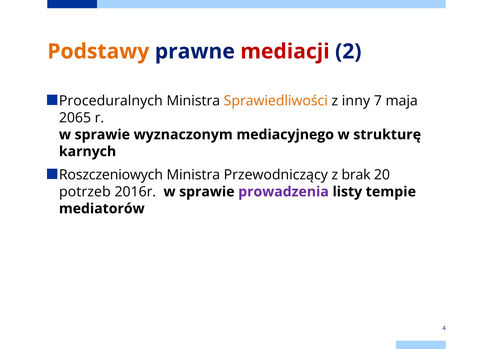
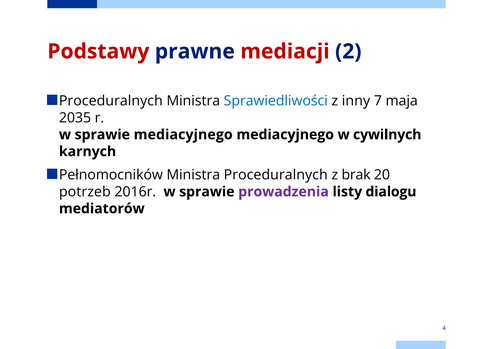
Podstawy colour: orange -> red (98, 51)
Sprawiedliwości colour: orange -> blue (276, 101)
2065: 2065 -> 2035 (75, 118)
sprawie wyznaczonym: wyznaczonym -> mediacyjnego (183, 134)
strukturę: strukturę -> cywilnych (387, 134)
Roszczeniowych: Roszczeniowych -> Pełnomocników (111, 175)
Ministra Przewodniczący: Przewodniczący -> Proceduralnych (276, 175)
tempie: tempie -> dialogu (391, 192)
